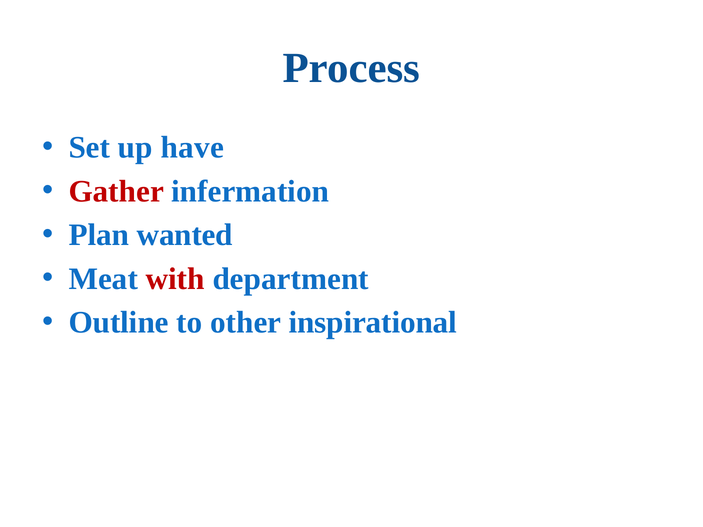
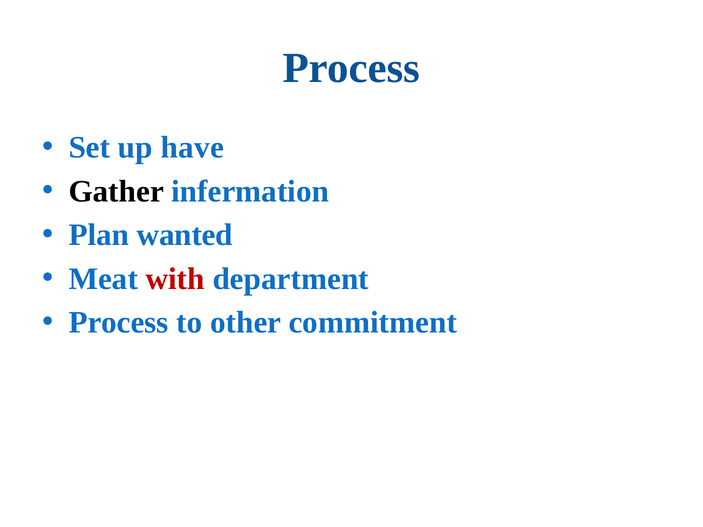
Gather colour: red -> black (116, 191)
Outline: Outline -> Process (119, 323)
inspirational: inspirational -> commitment (373, 323)
